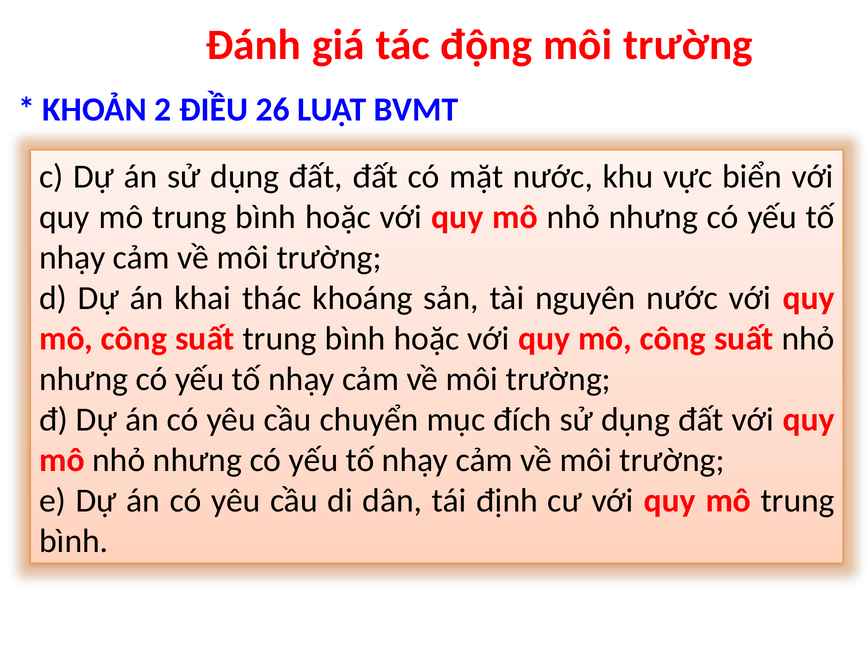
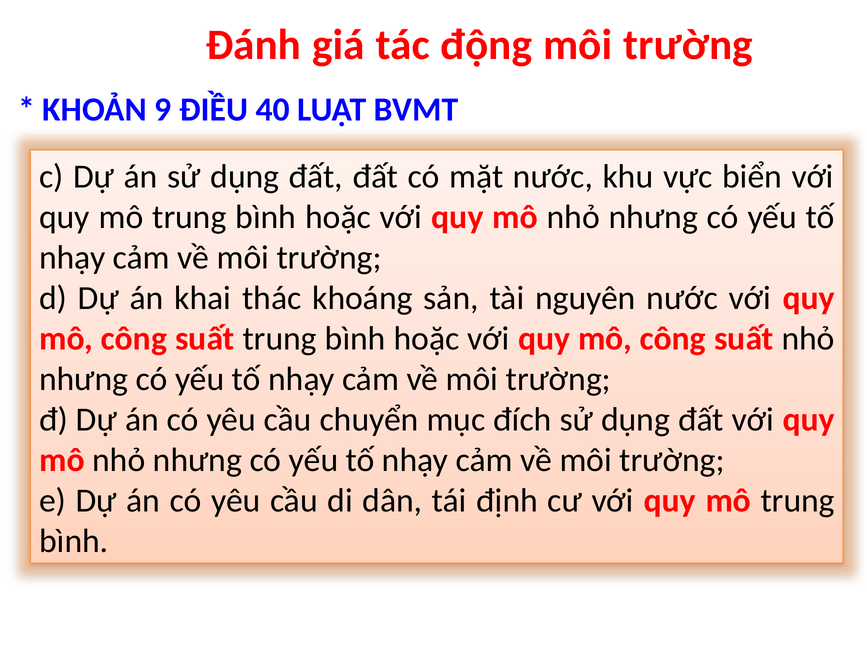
2: 2 -> 9 (163, 110)
26: 26 -> 40 (273, 110)
